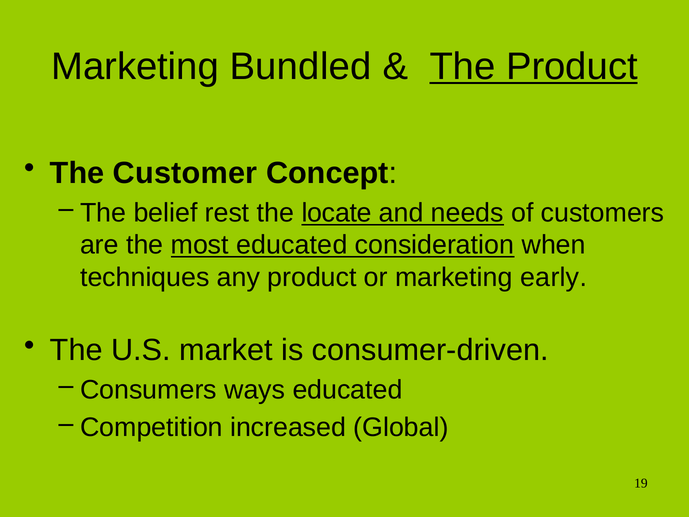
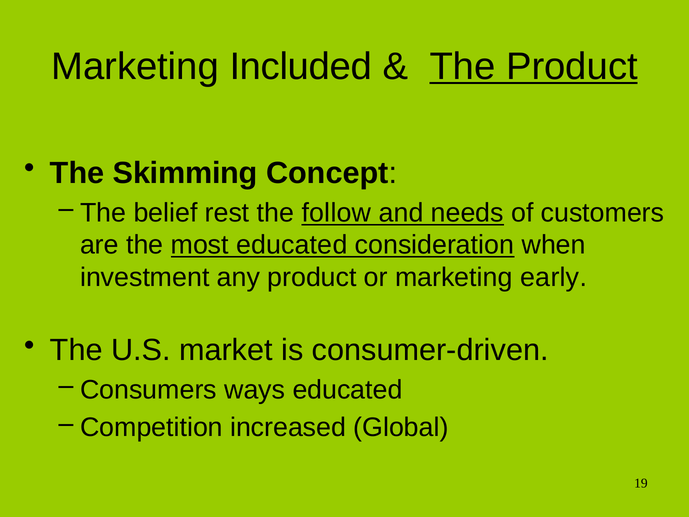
Bundled: Bundled -> Included (301, 66)
Customer: Customer -> Skimming (185, 173)
locate: locate -> follow (336, 213)
techniques: techniques -> investment (145, 277)
